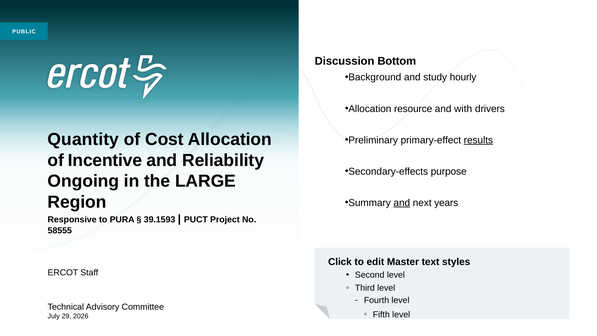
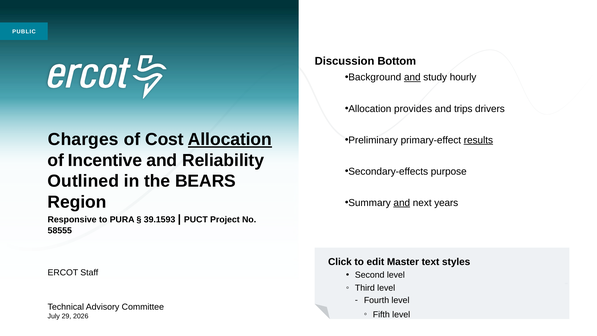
and underline: none -> present (412, 77)
resource: resource -> provides (413, 109)
with: with -> trips (463, 109)
Quantity: Quantity -> Charges (83, 139)
Allocation underline: none -> present (230, 139)
Ongoing: Ongoing -> Outlined (83, 181)
LARGE: LARGE -> BEARS (205, 181)
